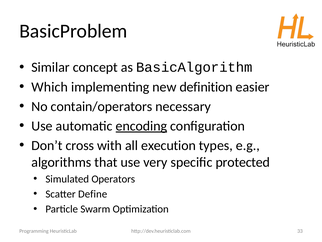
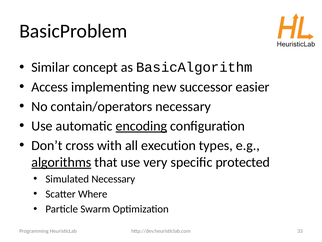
Which: Which -> Access (50, 87)
definition: definition -> successor (206, 87)
algorithms underline: none -> present (61, 162)
Simulated Operators: Operators -> Necessary (113, 179)
Define: Define -> Where (93, 194)
